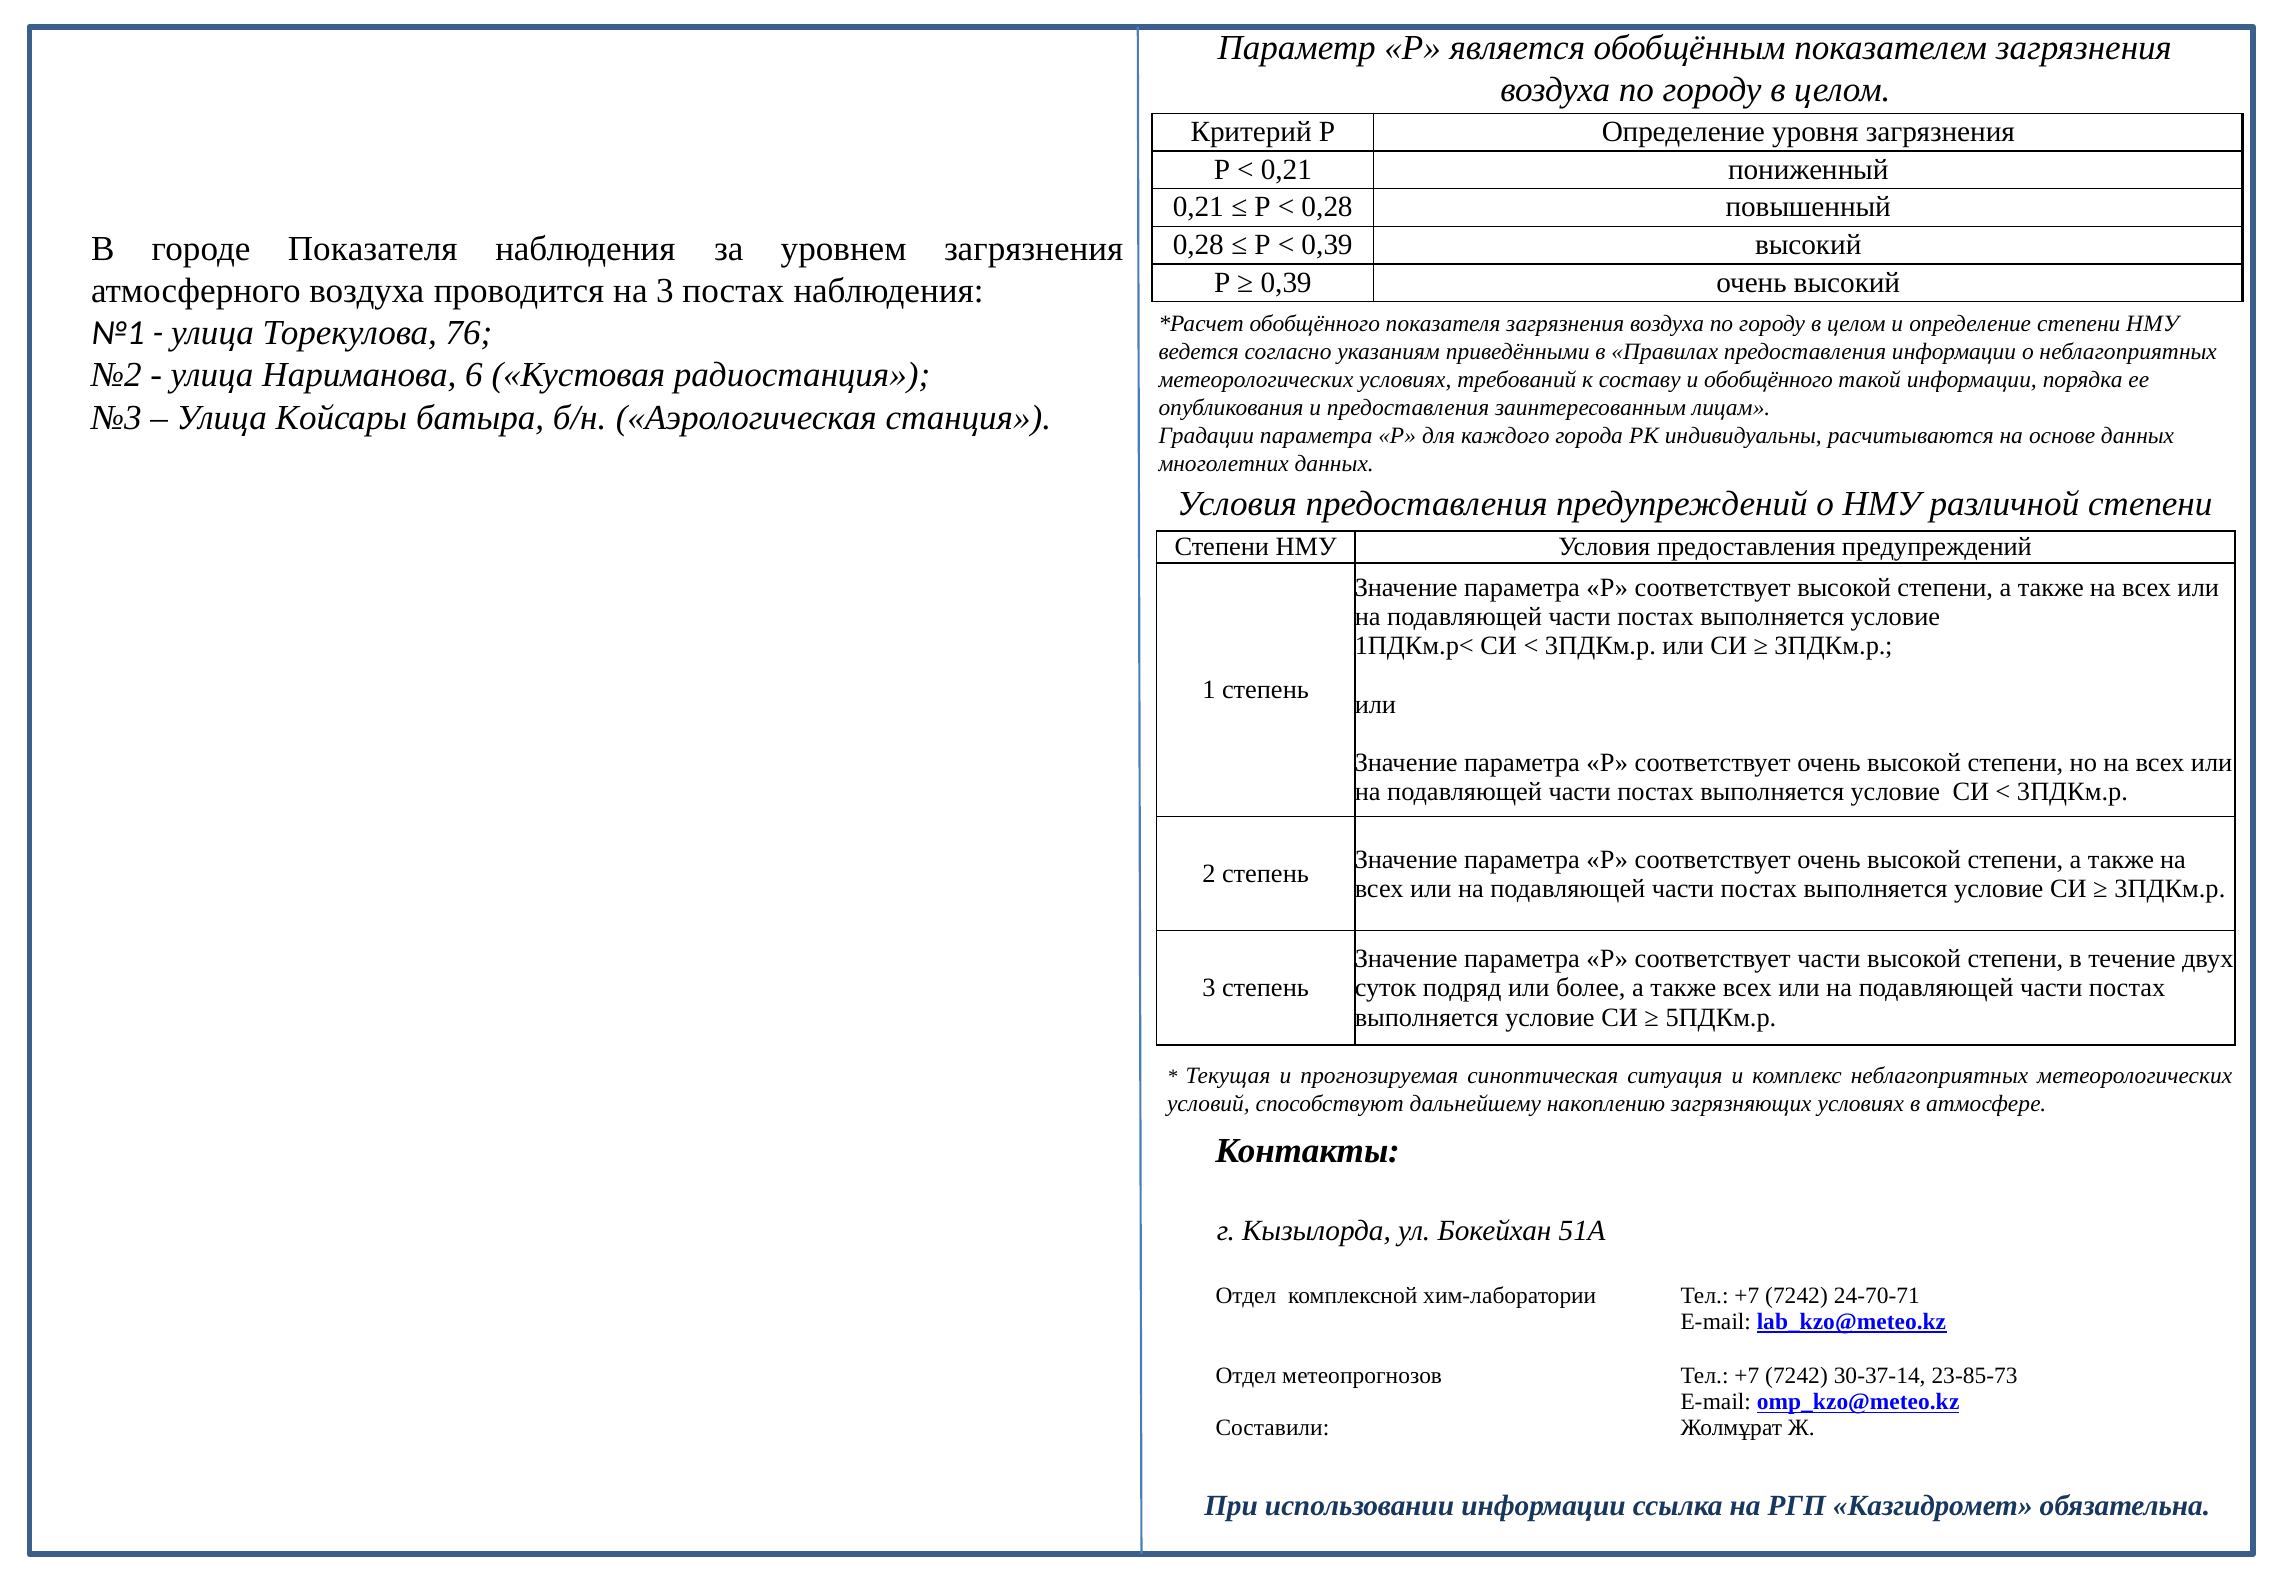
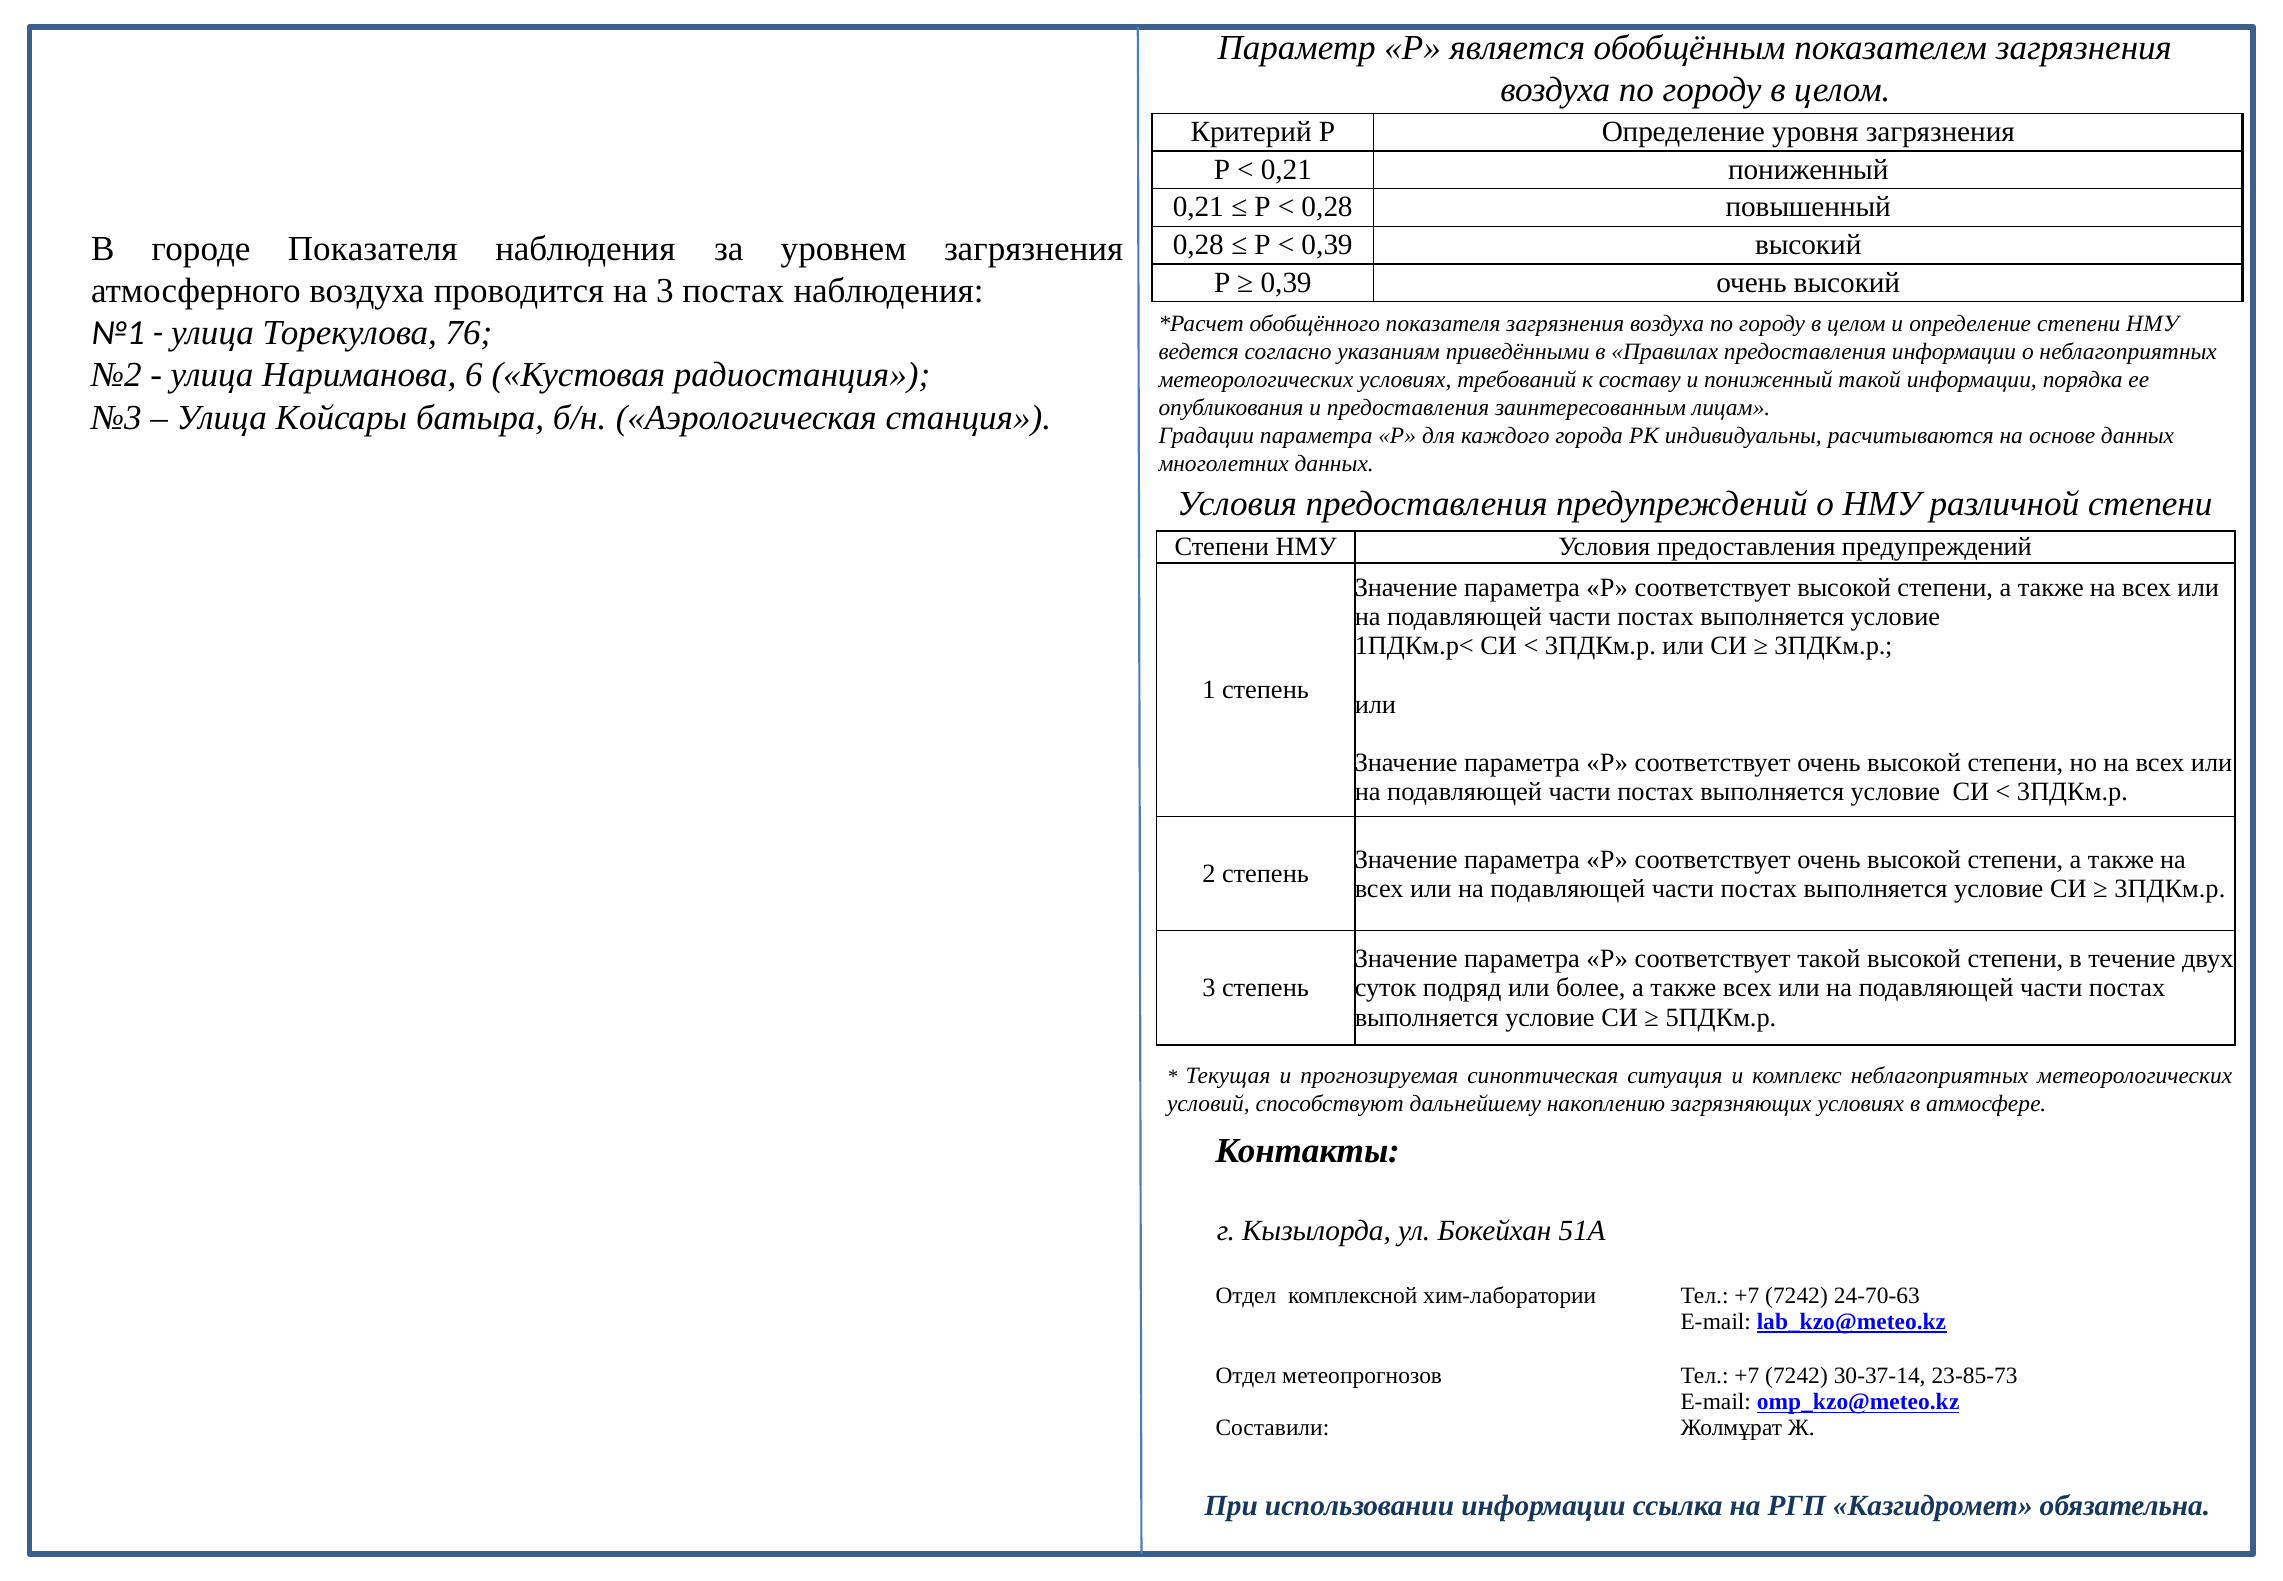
и обобщённого: обобщённого -> пониженный (1768, 380)
соответствует части: части -> такой (1829, 959)
24-70-71: 24-70-71 -> 24-70-63 (1877, 1295)
